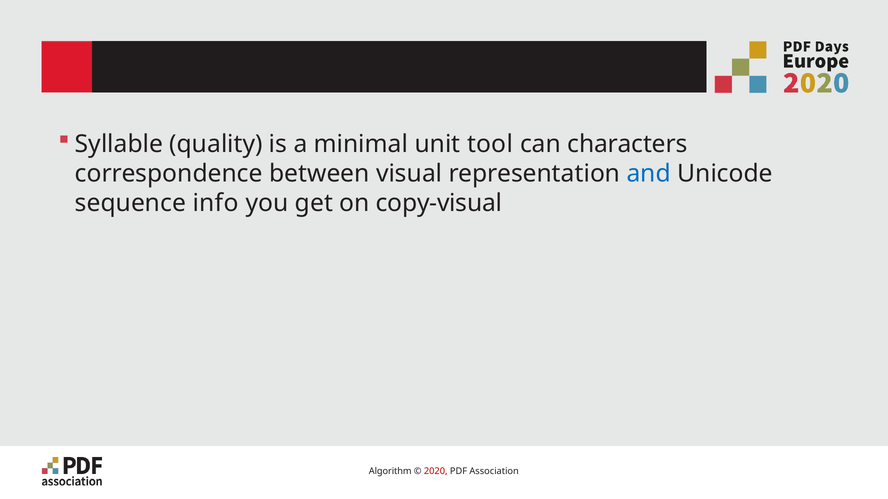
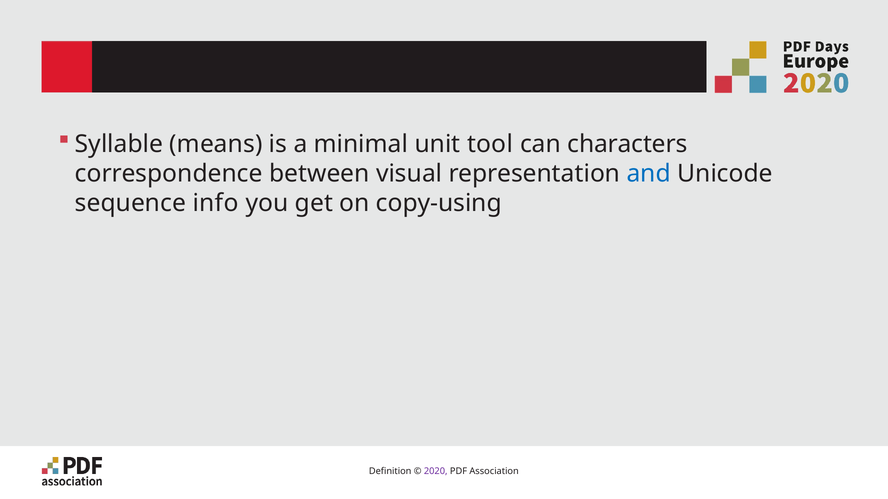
quality: quality -> means (216, 144)
copy-visual: copy-visual -> copy-using (439, 203)
Algorithm: Algorithm -> Definition (390, 472)
2020 colour: red -> purple (436, 472)
